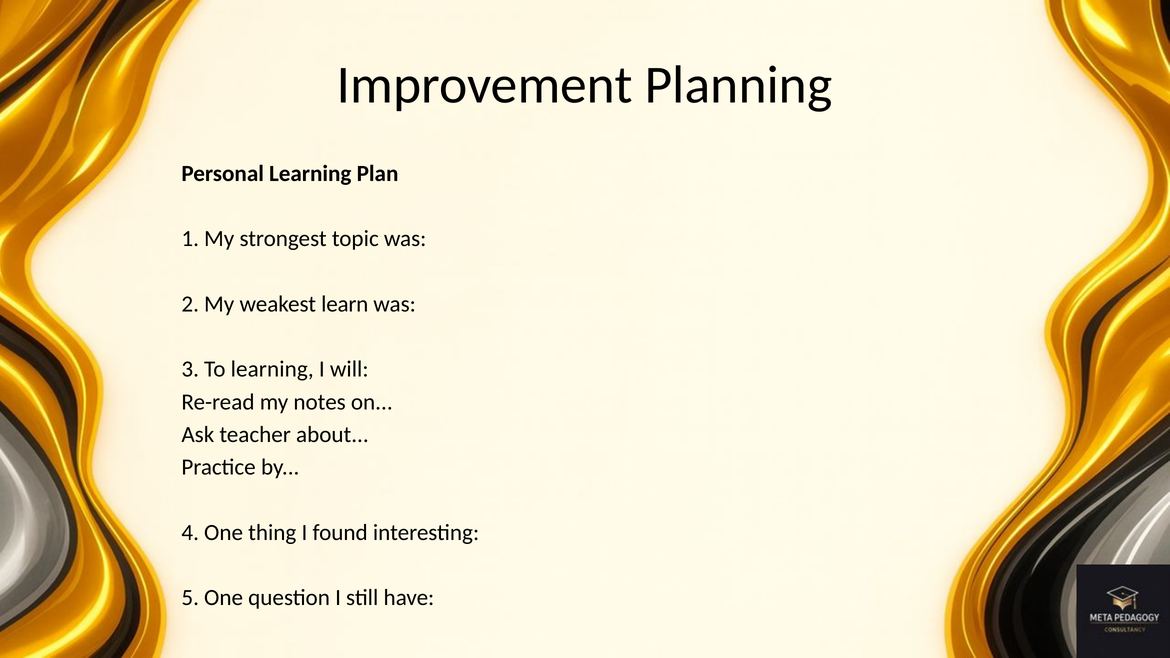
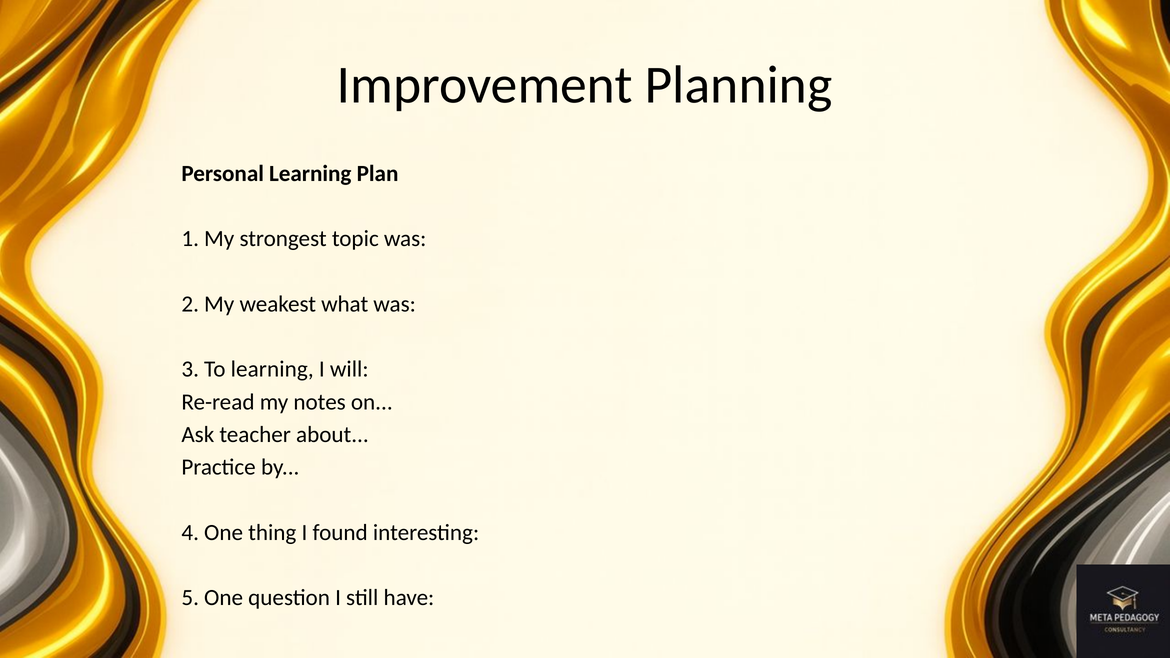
learn: learn -> what (345, 304)
